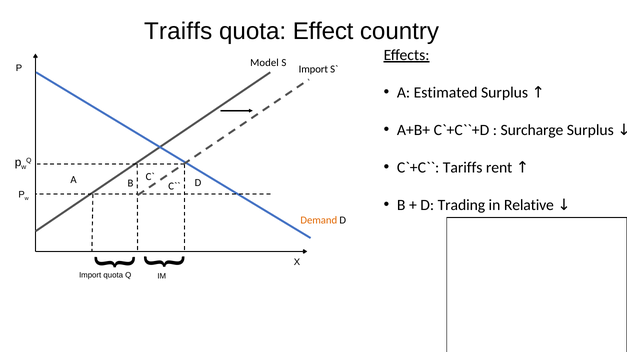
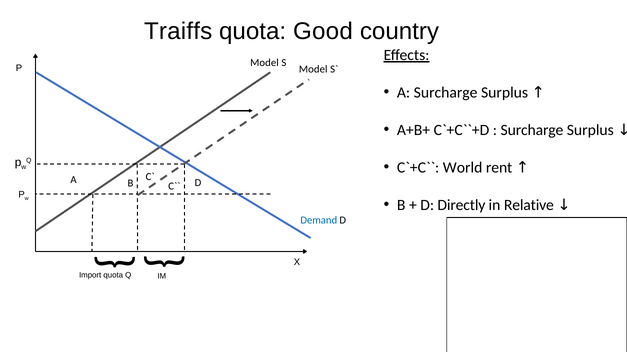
Effect: Effect -> Good (323, 31)
Import: Import -> Model (313, 69)
A Estimated: Estimated -> Surcharge (446, 93)
Tariffs: Tariffs -> World (463, 168)
Trading: Trading -> Directly (461, 206)
Demand colour: orange -> blue (319, 221)
